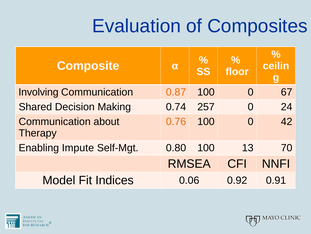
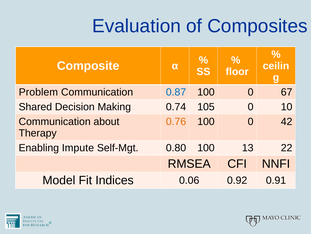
Involving: Involving -> Problem (38, 92)
0.87 colour: orange -> blue (176, 92)
257: 257 -> 105 (206, 107)
24: 24 -> 10 (287, 107)
70: 70 -> 22 (287, 148)
